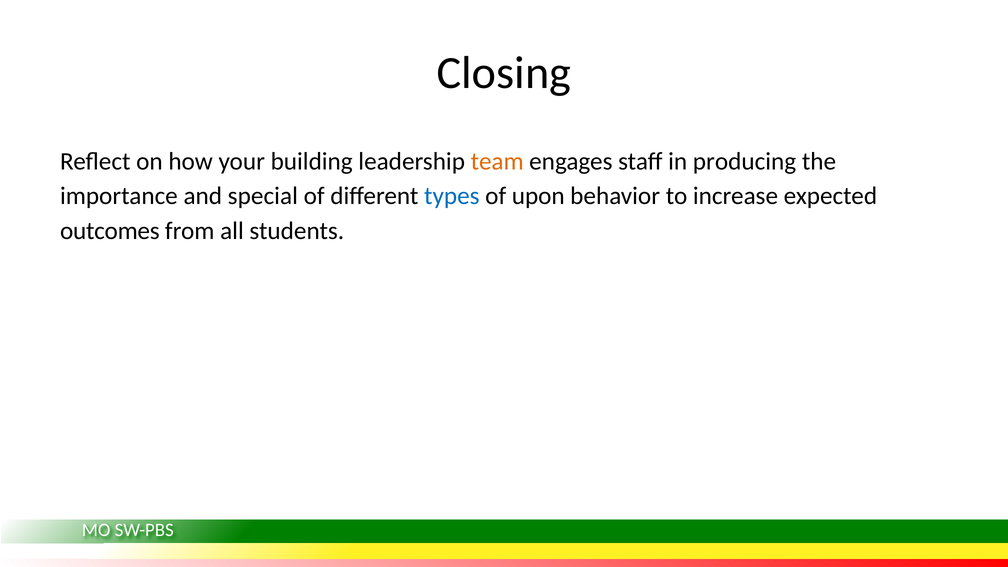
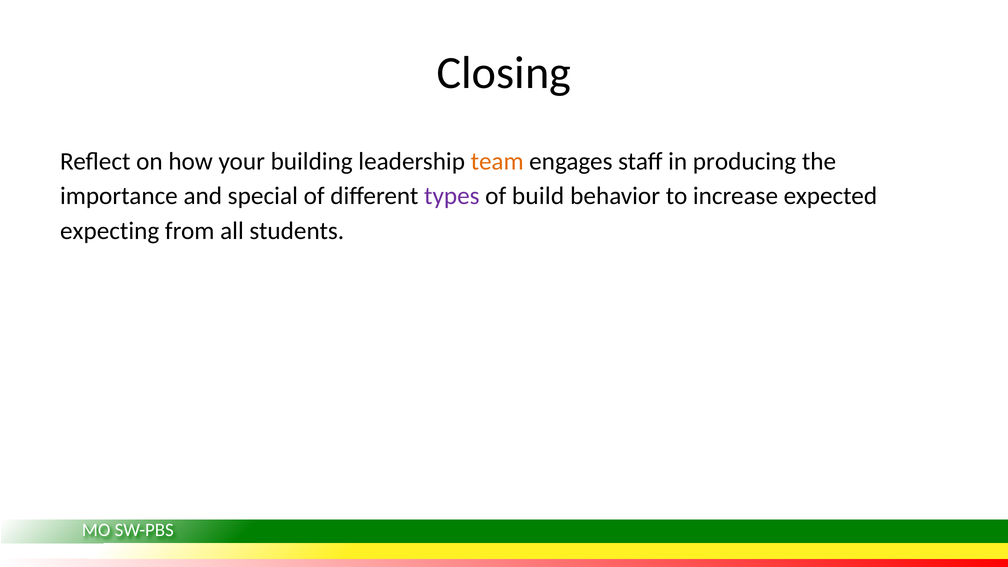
types colour: blue -> purple (452, 196)
upon: upon -> build (538, 196)
outcomes: outcomes -> expecting (110, 231)
